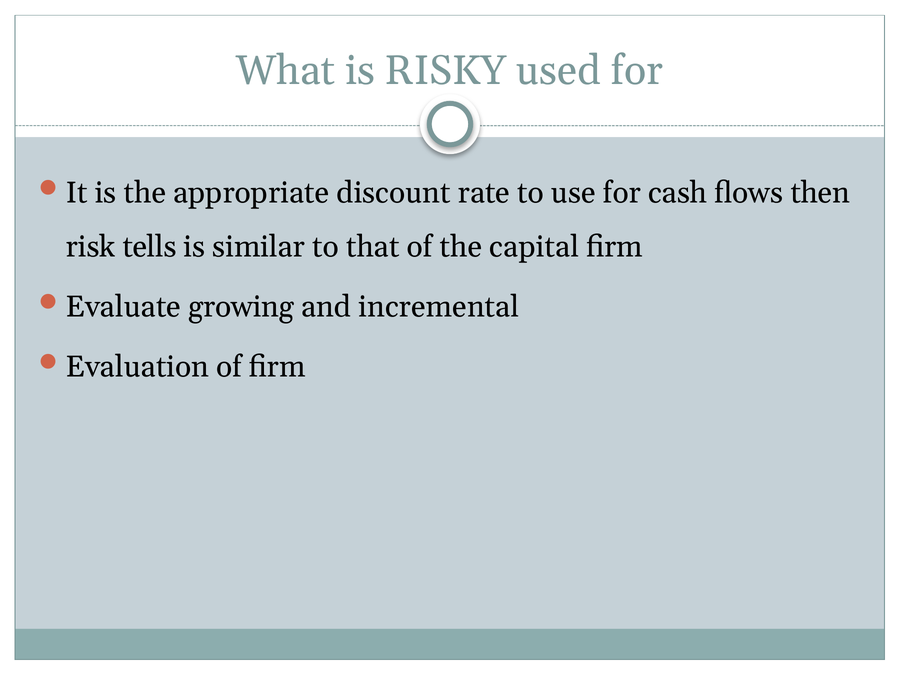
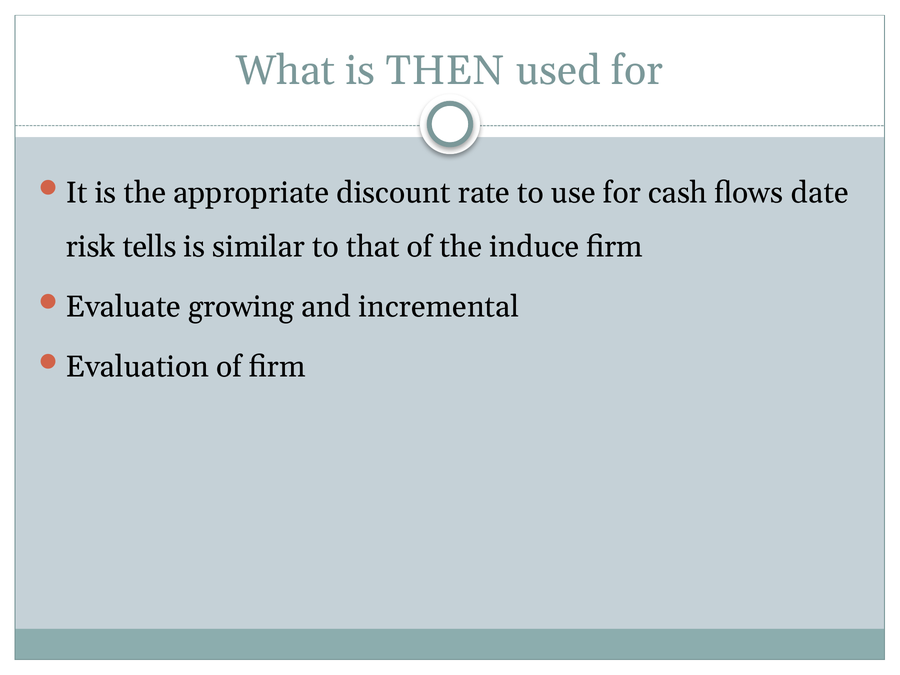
RISKY: RISKY -> THEN (445, 71)
then: then -> date (820, 193)
capital: capital -> induce (534, 247)
